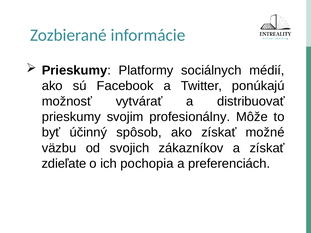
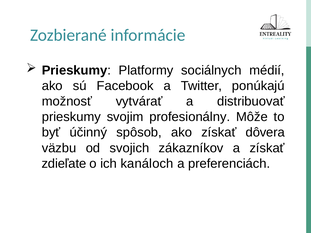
možné: možné -> dôvera (265, 133)
pochopia: pochopia -> kanáloch (147, 164)
